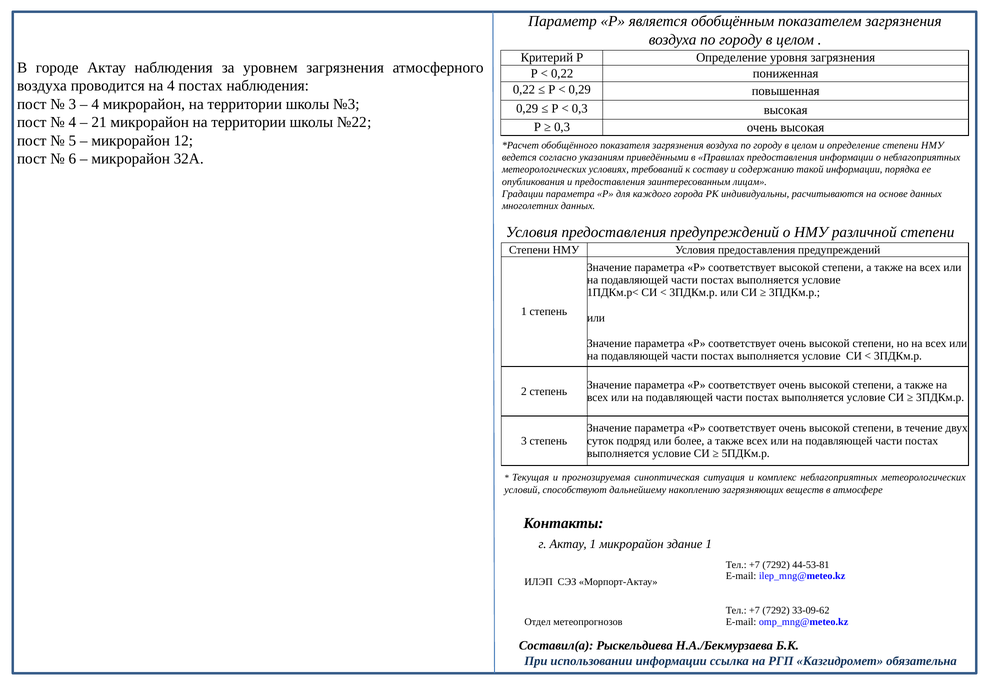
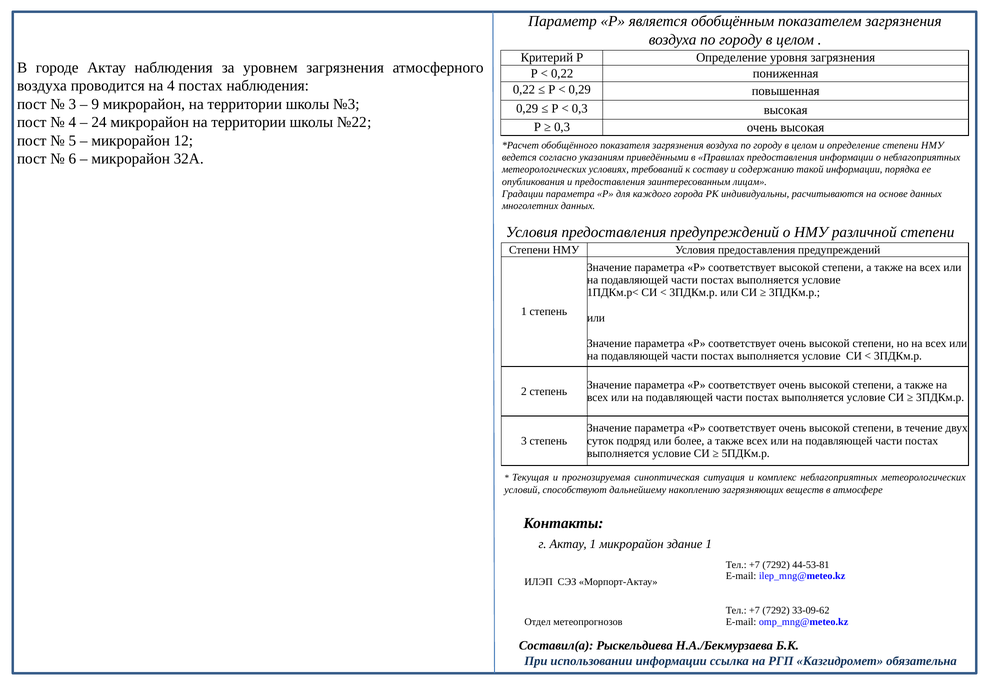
4: 4 -> 9 (95, 104)
21: 21 -> 24 (99, 122)
